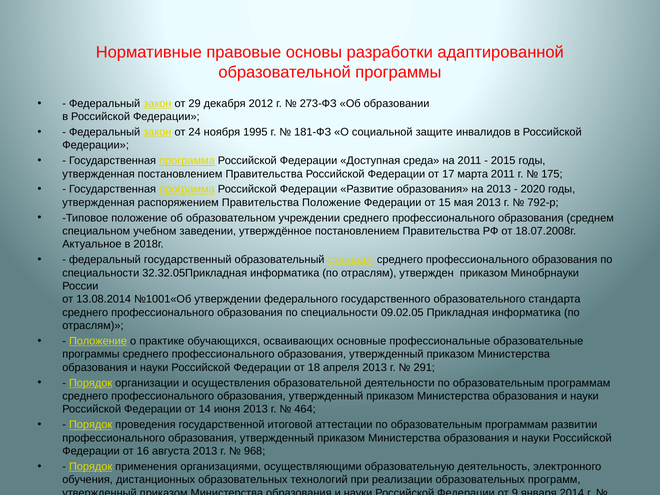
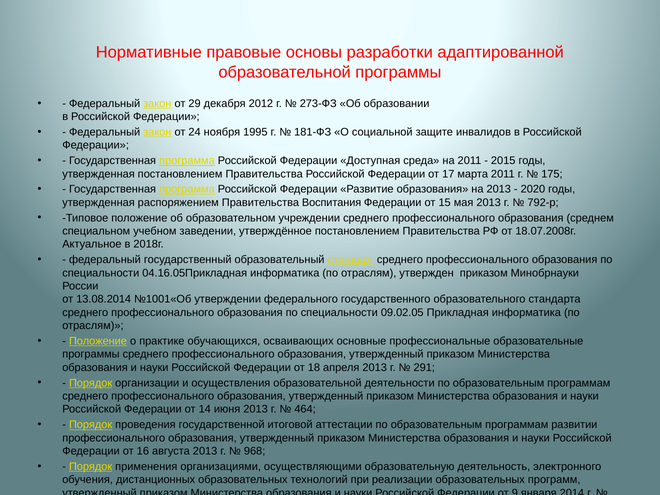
Правительства Положение: Положение -> Воспитания (332, 203)
32.32.05Прикладная: 32.32.05Прикладная -> 04.16.05Прикладная (195, 273)
